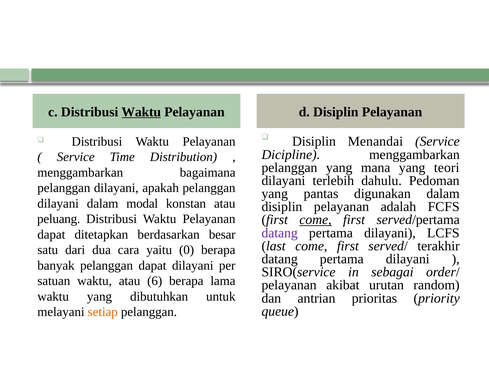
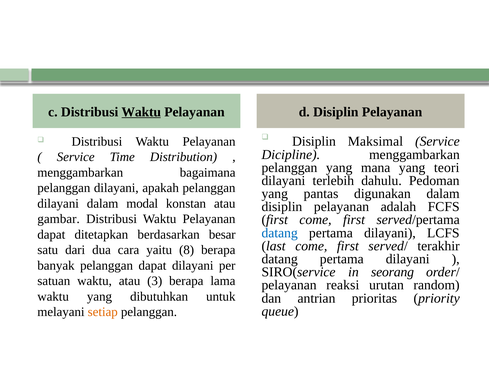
Menandai: Menandai -> Maksimal (375, 141)
peluang: peluang -> gambar (59, 219)
come underline: present -> none (315, 220)
datang colour: purple -> blue (280, 233)
0: 0 -> 8 (187, 250)
sebagai: sebagai -> seorang (393, 272)
6: 6 -> 3 (155, 281)
akibat: akibat -> reaksi (343, 285)
